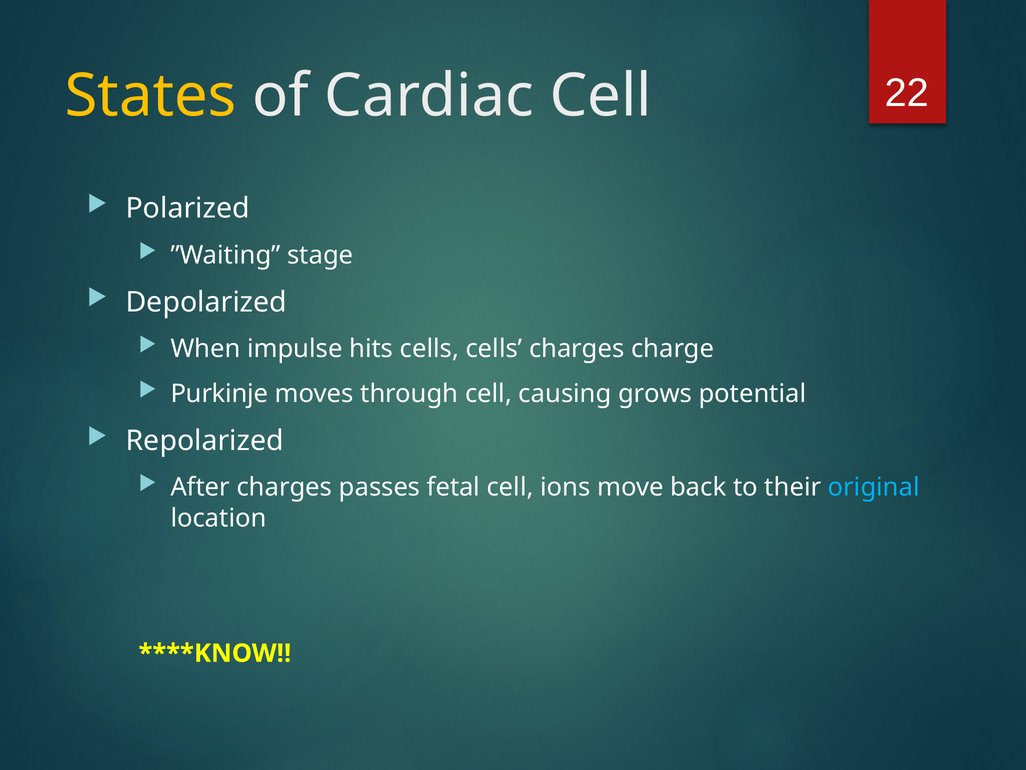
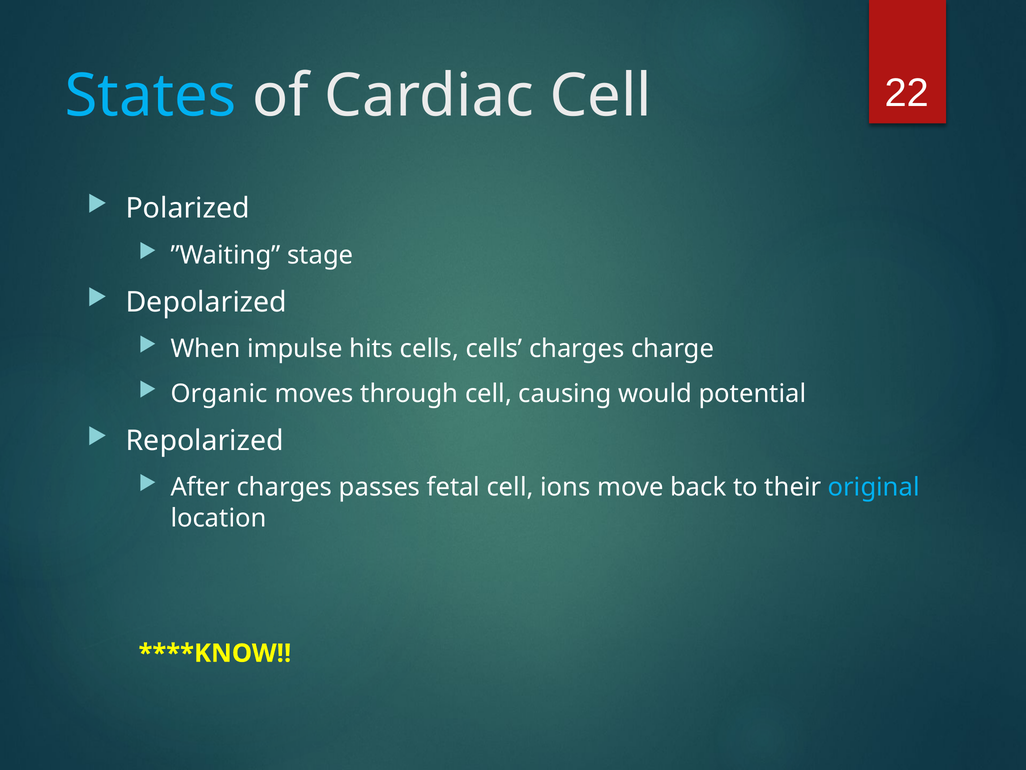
States colour: yellow -> light blue (151, 96)
Purkinje: Purkinje -> Organic (219, 394)
grows: grows -> would (655, 394)
